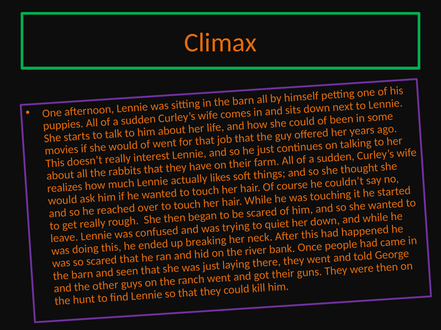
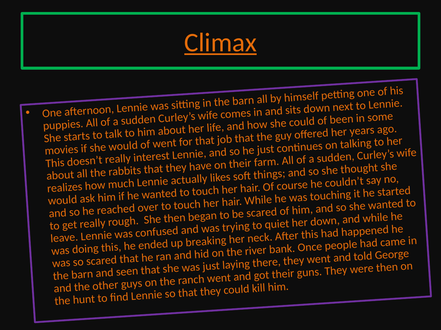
Climax underline: none -> present (220, 43)
